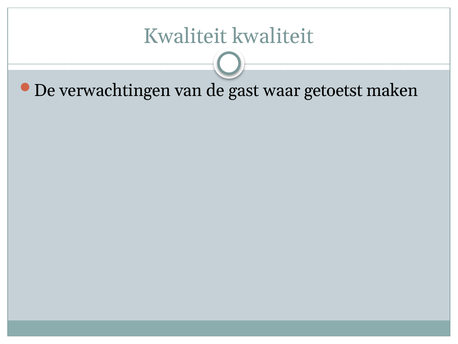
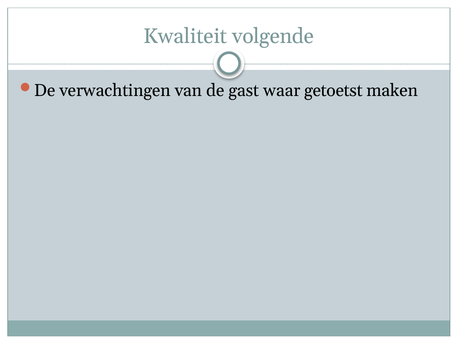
Kwaliteit kwaliteit: kwaliteit -> volgende (273, 36)
